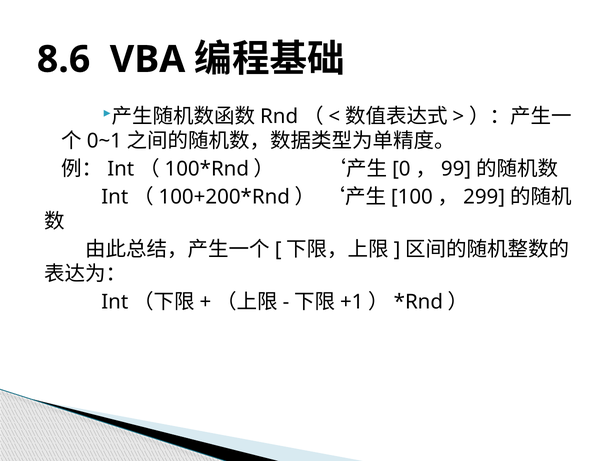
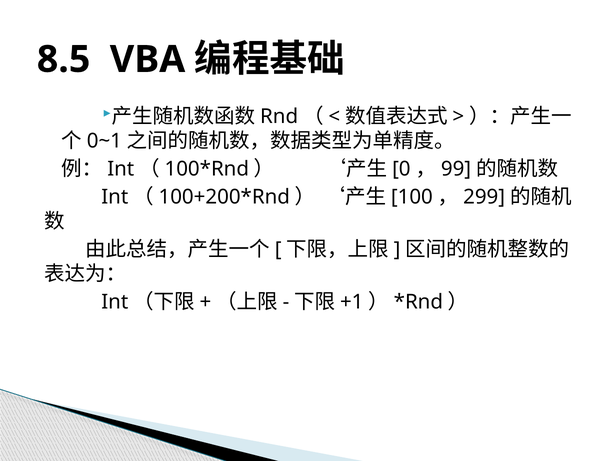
8.6: 8.6 -> 8.5 (64, 60)
